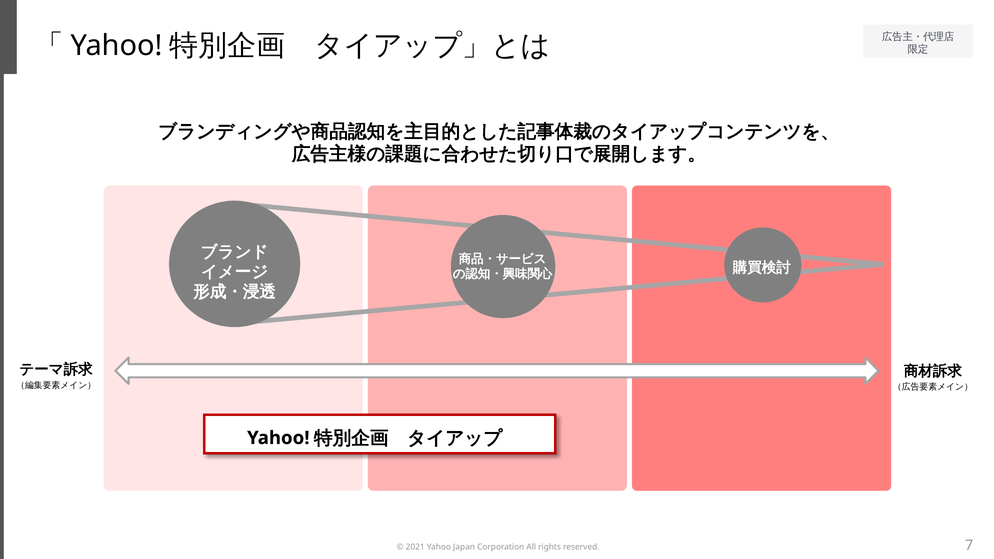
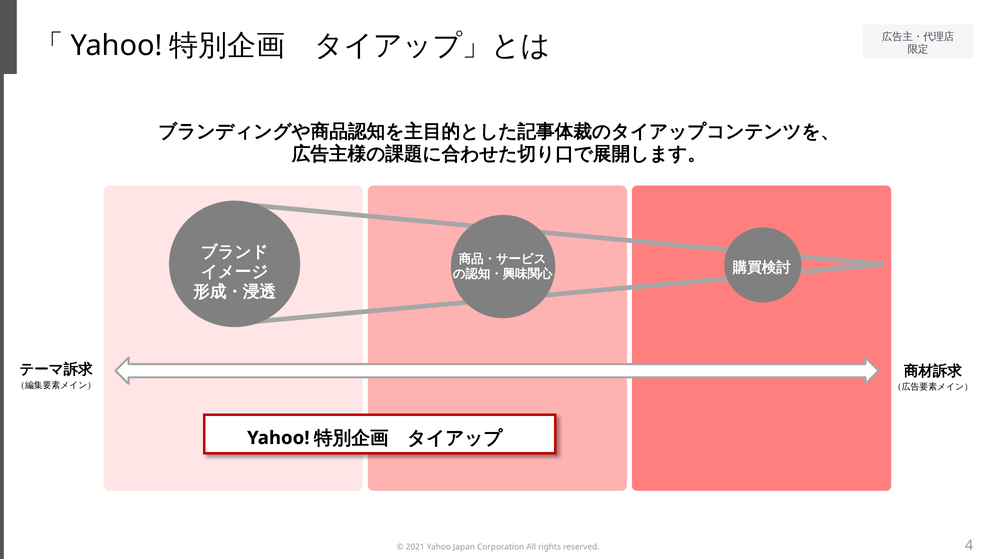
7: 7 -> 4 (969, 545)
